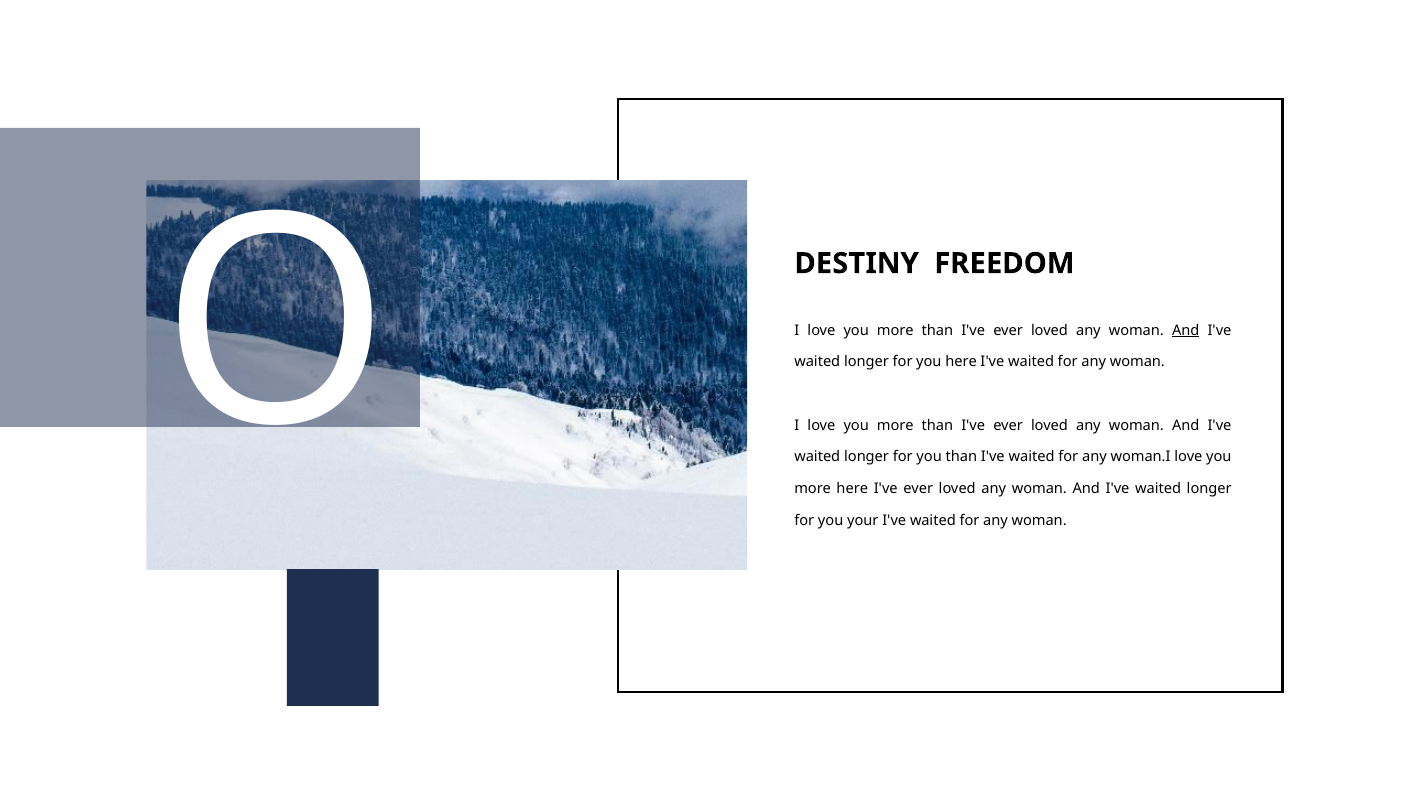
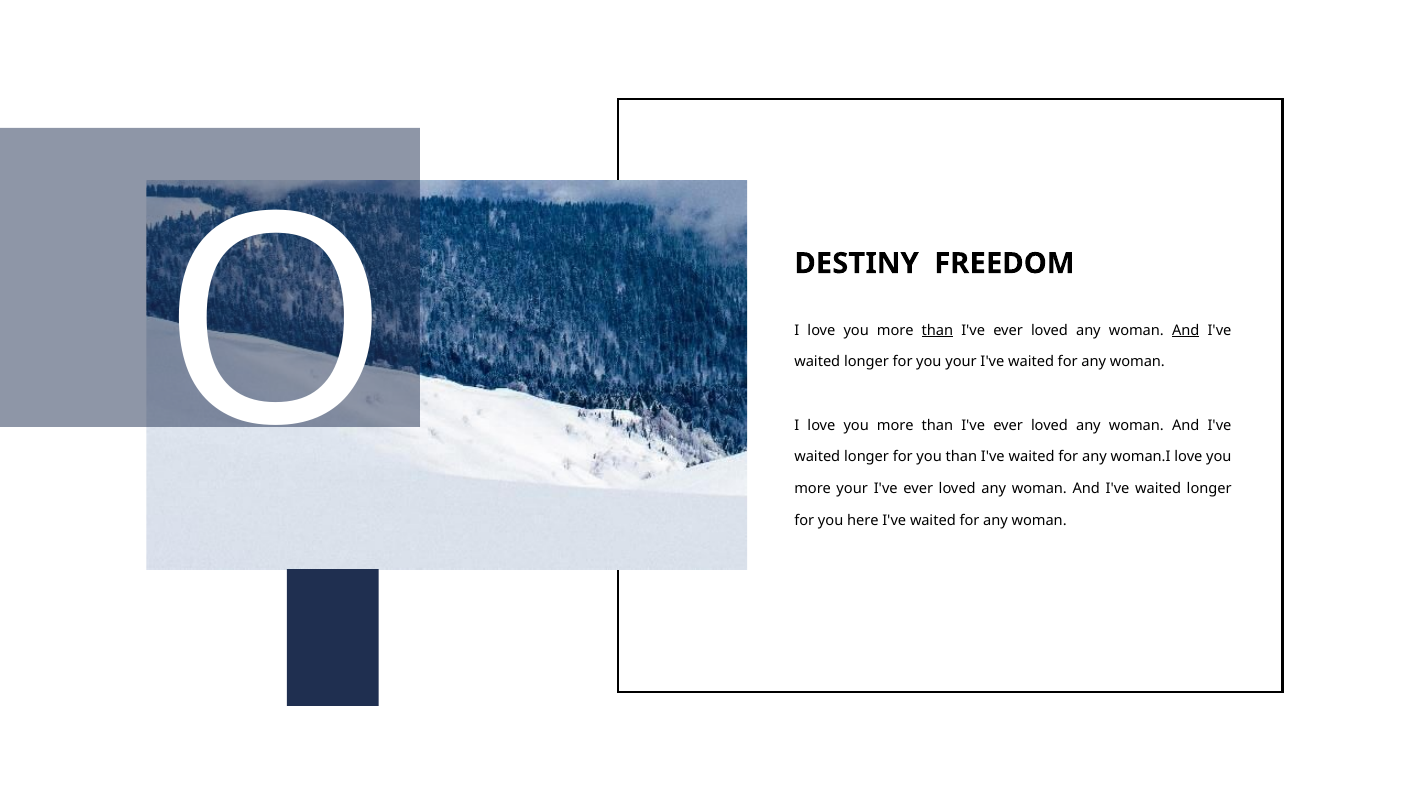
than underline: none -> present (937, 330)
you here: here -> your (961, 362)
more here: here -> your (852, 488)
your: your -> here (863, 520)
